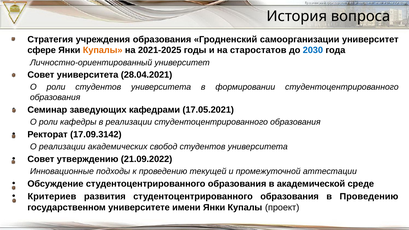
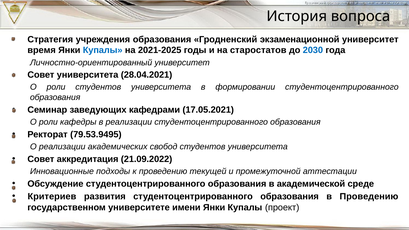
самоорганизации: самоорганизации -> экзаменационной (300, 39)
сфере: сфере -> время (42, 50)
Купалы colour: orange -> blue (103, 50)
17.09.3142: 17.09.3142 -> 79.53.9495 (96, 135)
утверждению: утверждению -> аккредитация (88, 159)
